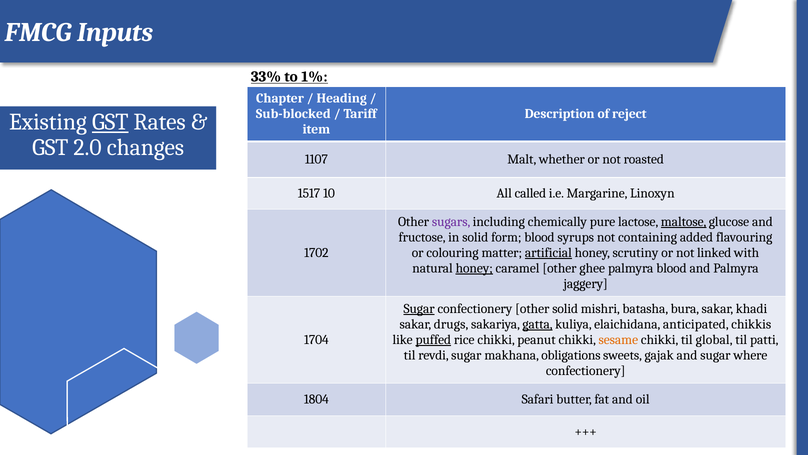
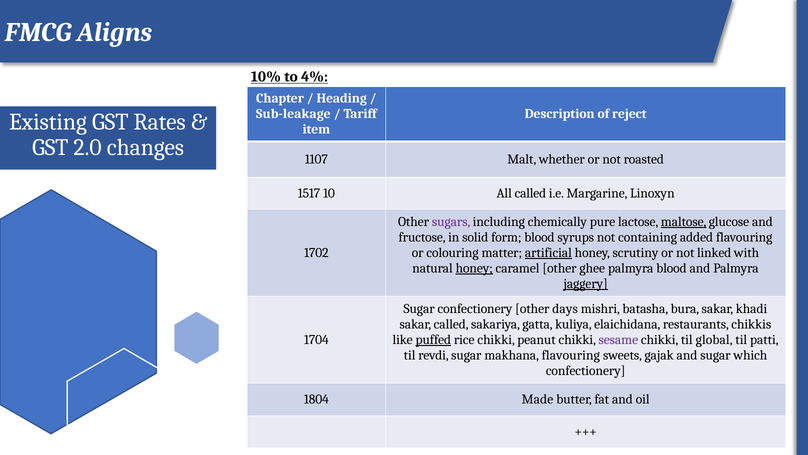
Inputs: Inputs -> Aligns (115, 32)
33%: 33% -> 10% (266, 77)
1%: 1% -> 4% (315, 77)
Sub-blocked: Sub-blocked -> Sub-leakage (293, 114)
GST underline: present -> none (110, 122)
jaggery underline: none -> present (586, 283)
Sugar underline: present -> none (419, 308)
other solid: solid -> days (565, 308)
sakar drugs: drugs -> called (451, 324)
gatta underline: present -> none (538, 324)
anticipated: anticipated -> restaurants (696, 324)
sesame colour: orange -> purple (618, 339)
makhana obligations: obligations -> flavouring (571, 355)
where: where -> which (750, 355)
Safari: Safari -> Made (537, 399)
